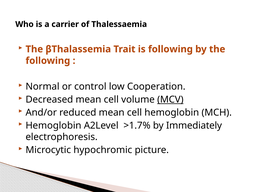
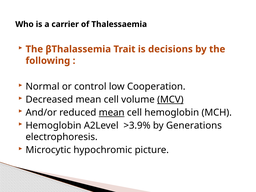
is following: following -> decisions (170, 49)
mean underline: none -> present (112, 113)
>1.7%: >1.7% -> >3.9% (137, 125)
Immediately: Immediately -> Generations (194, 125)
